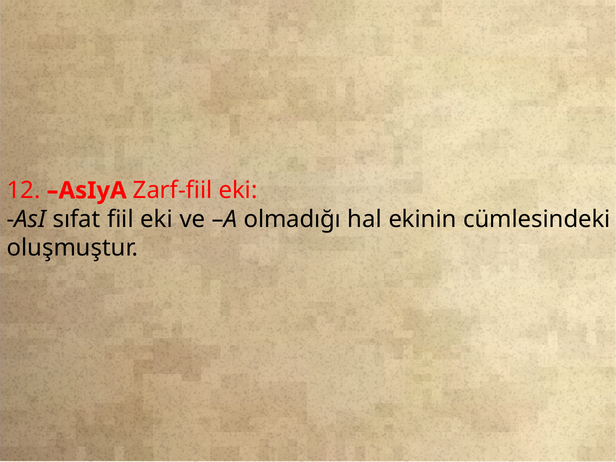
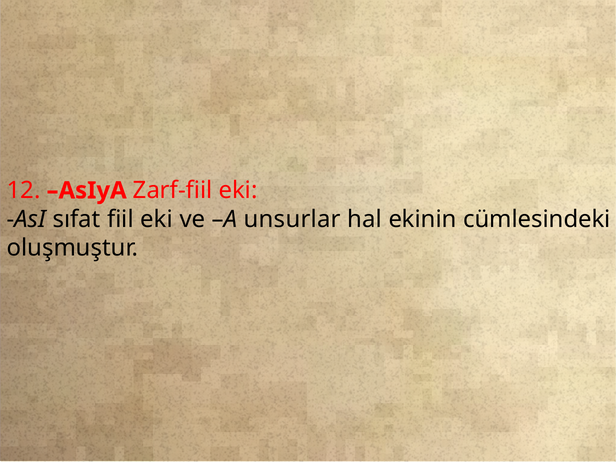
olmadığı: olmadığı -> unsurlar (292, 219)
